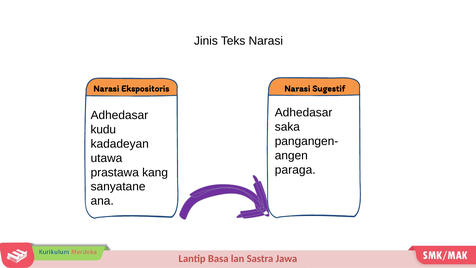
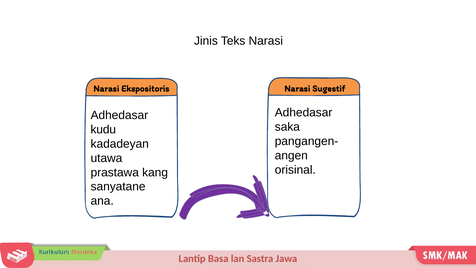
paraga: paraga -> orisinal (295, 170)
